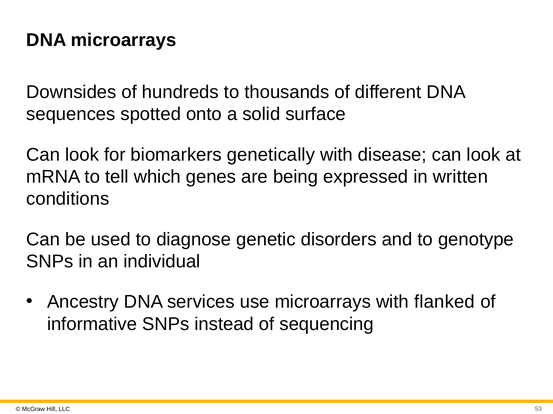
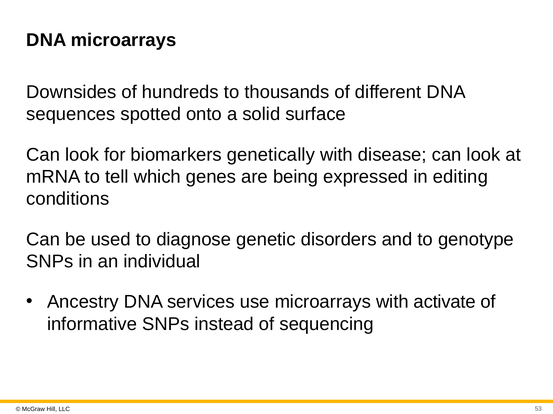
written: written -> editing (460, 177)
flanked: flanked -> activate (445, 302)
